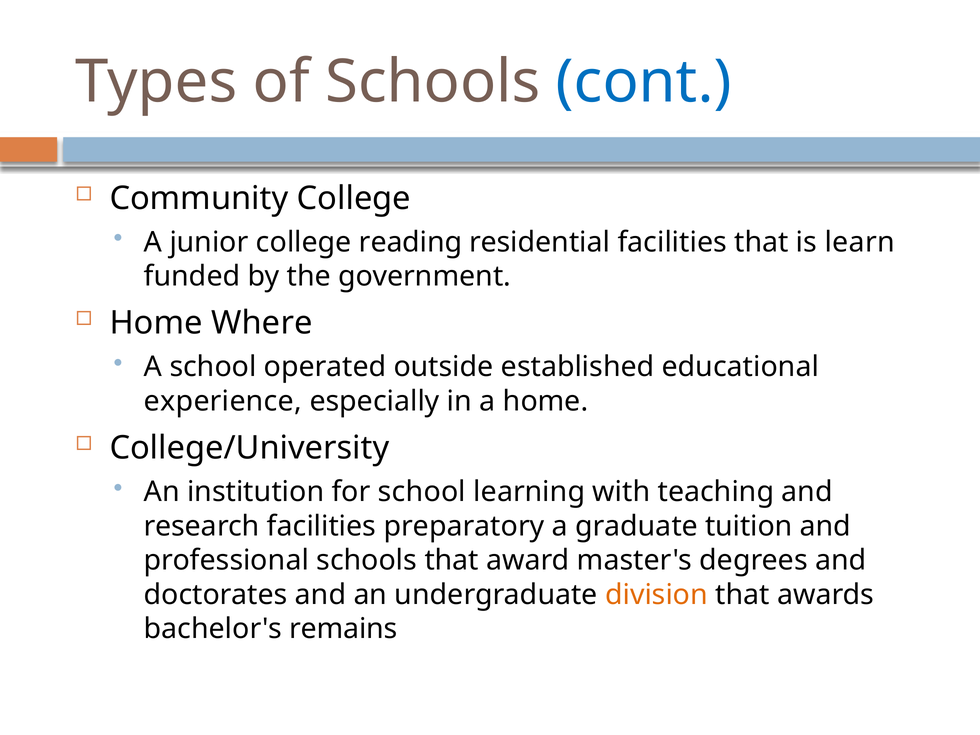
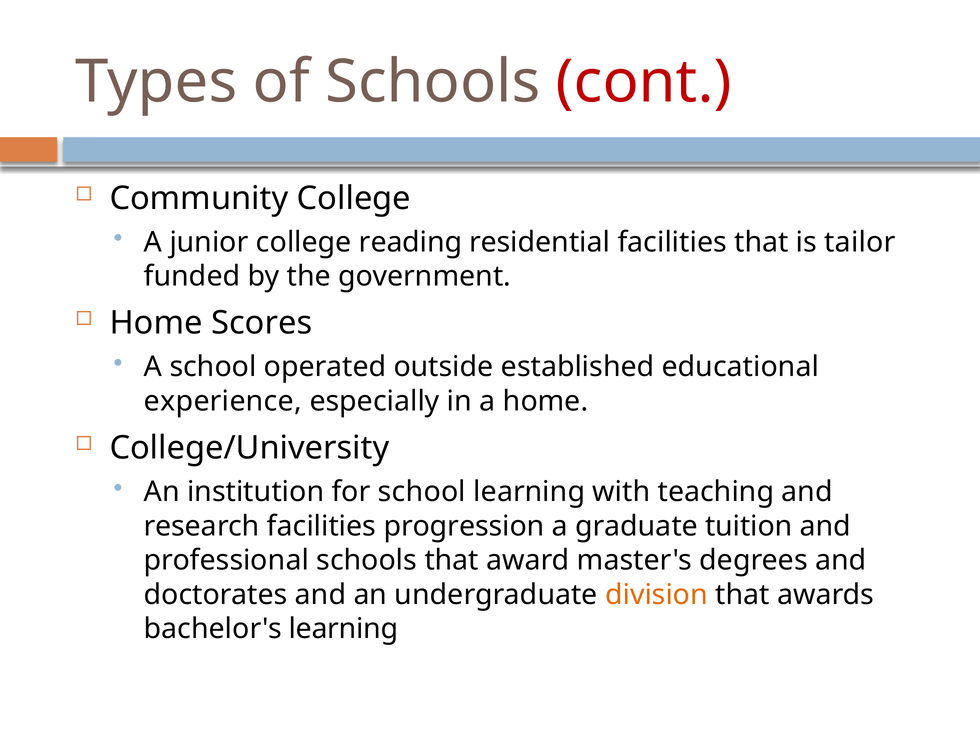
cont colour: blue -> red (644, 82)
learn: learn -> tailor (860, 242)
Where: Where -> Scores (262, 323)
preparatory: preparatory -> progression (464, 526)
bachelor's remains: remains -> learning (344, 629)
